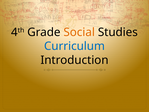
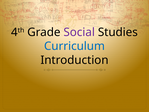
Social colour: orange -> purple (79, 32)
